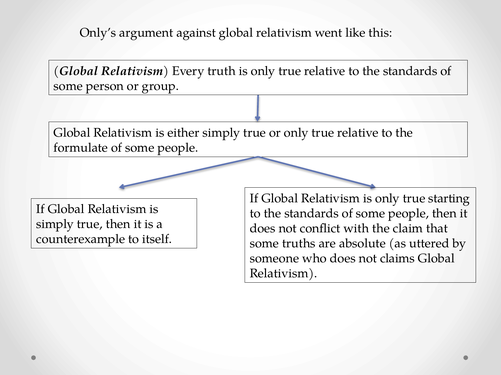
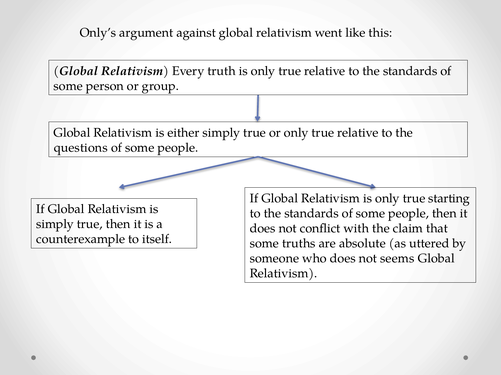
formulate: formulate -> questions (81, 148)
claims: claims -> seems (397, 259)
